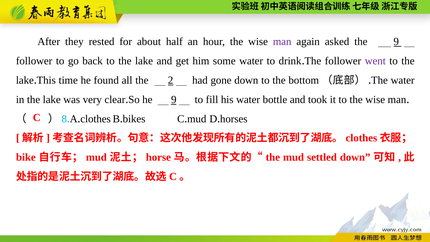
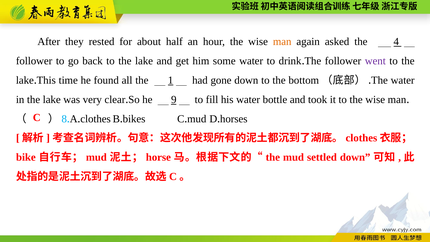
man colour: purple -> orange (282, 42)
the 9: 9 -> 4 (396, 42)
2: 2 -> 1 (171, 80)
